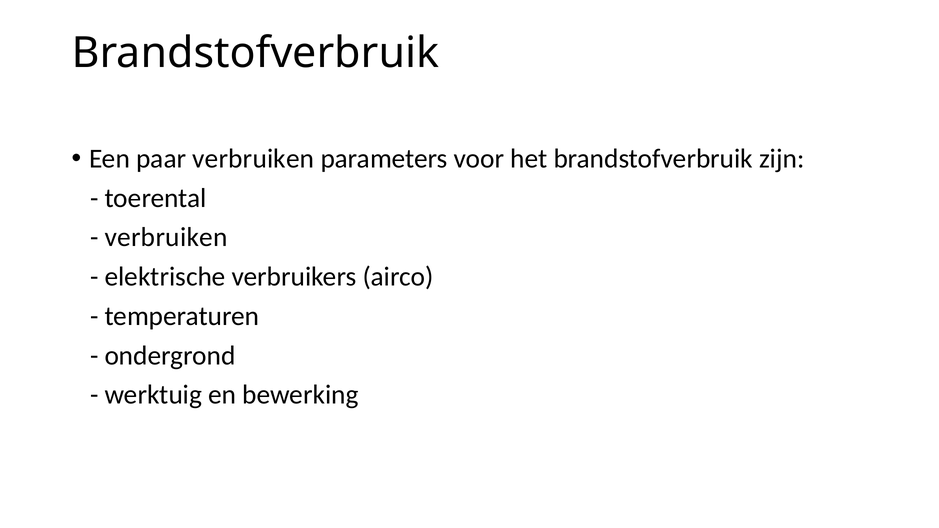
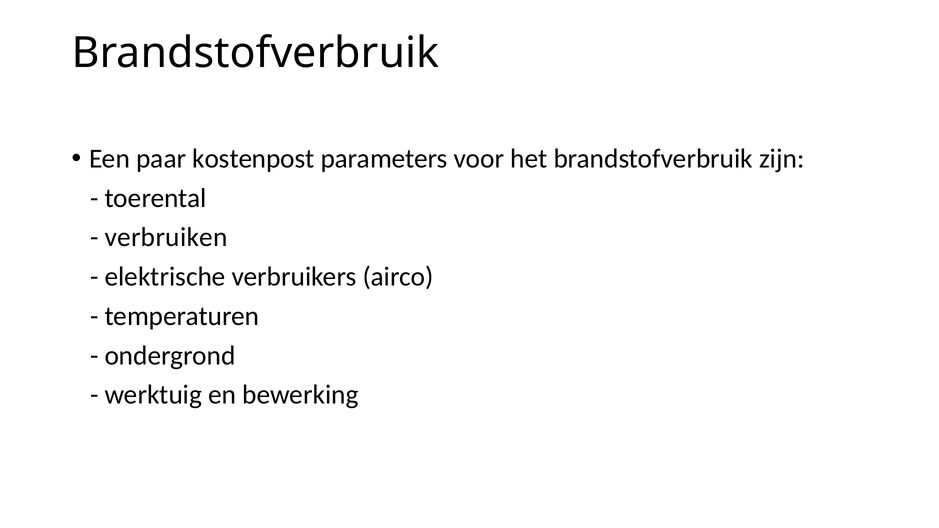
paar verbruiken: verbruiken -> kostenpost (253, 159)
